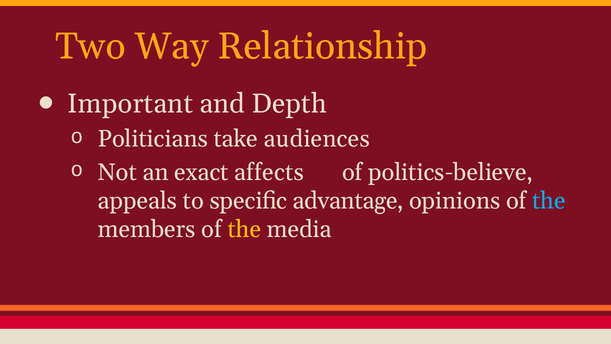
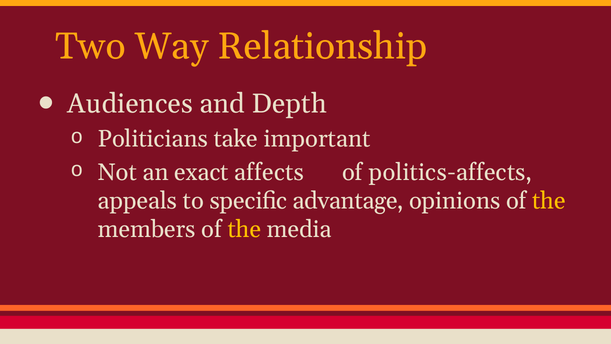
Important: Important -> Audiences (130, 104)
audiences: audiences -> important (317, 139)
politics-believe: politics-believe -> politics-affects (451, 172)
the colour: light blue -> yellow (549, 201)
